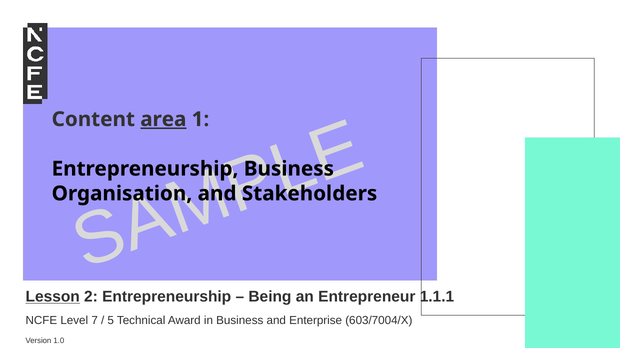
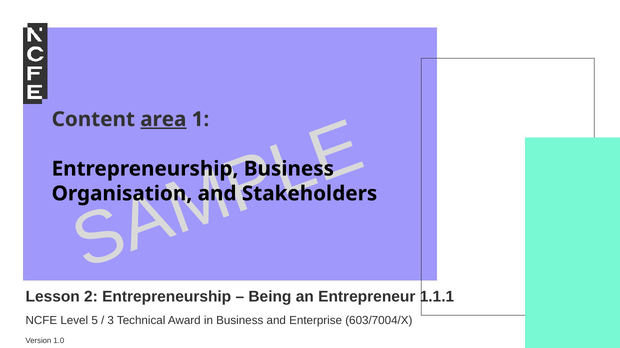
Lesson underline: present -> none (53, 297)
7: 7 -> 5 (95, 321)
5: 5 -> 3 (111, 321)
